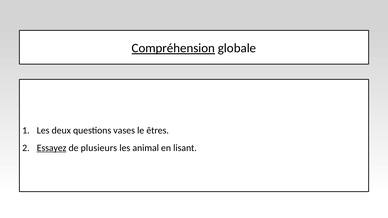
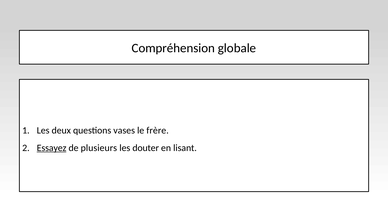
Compréhension underline: present -> none (173, 48)
êtres: êtres -> frère (158, 131)
animal: animal -> douter (146, 148)
